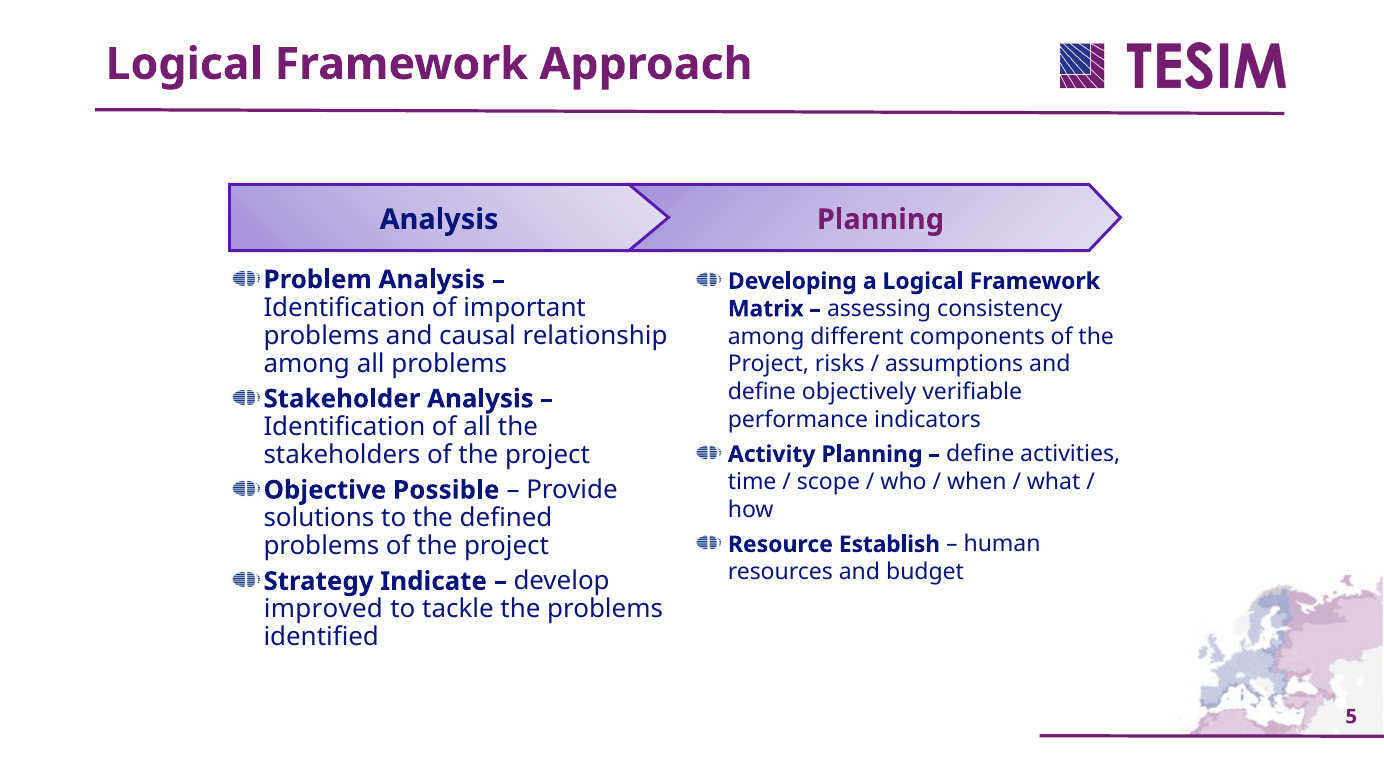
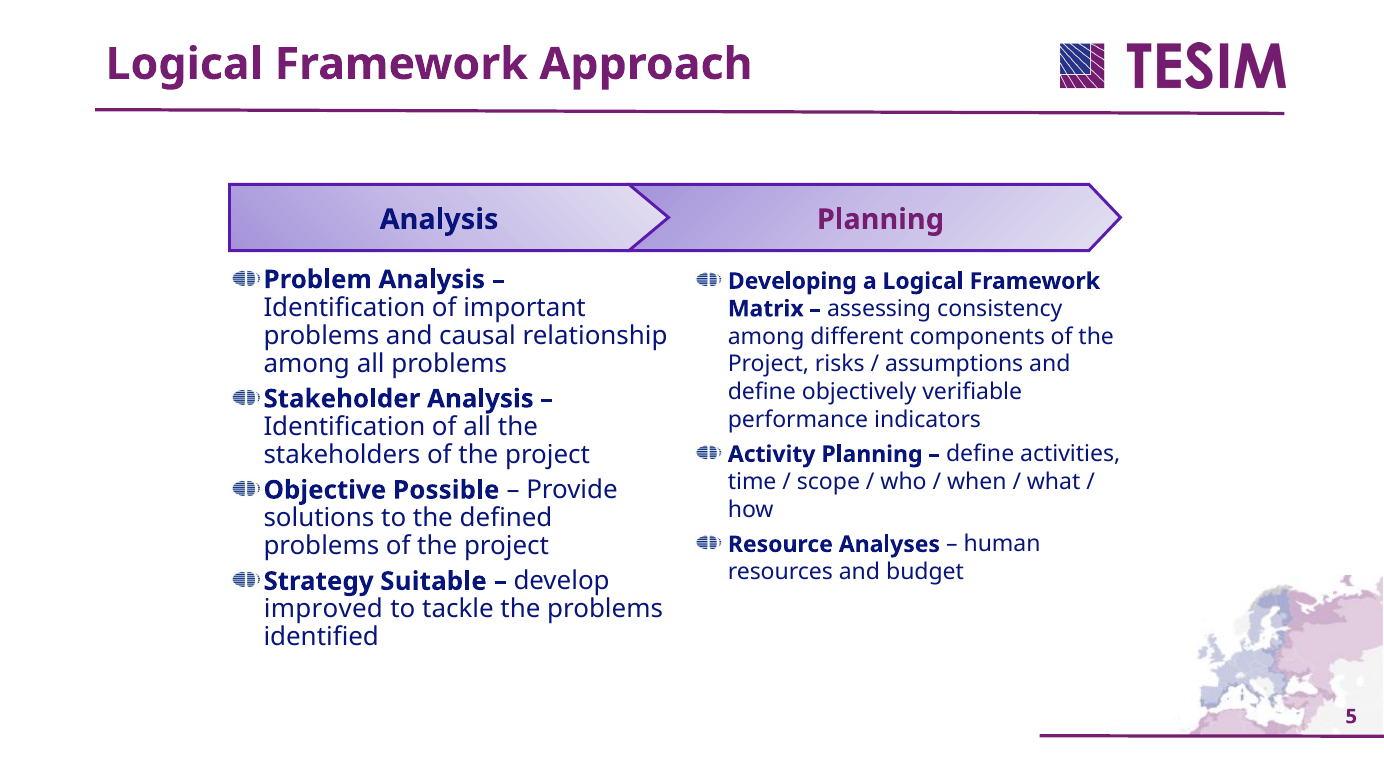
Establish: Establish -> Analyses (889, 545)
Indicate: Indicate -> Suitable (433, 582)
